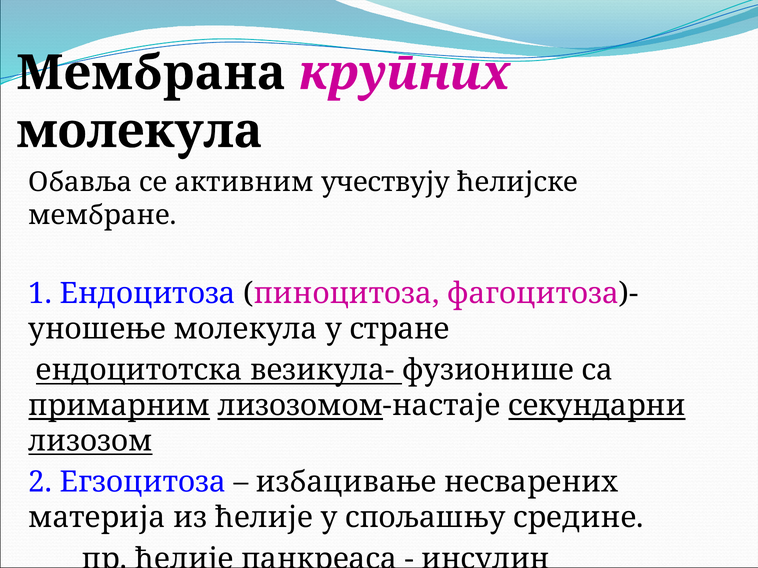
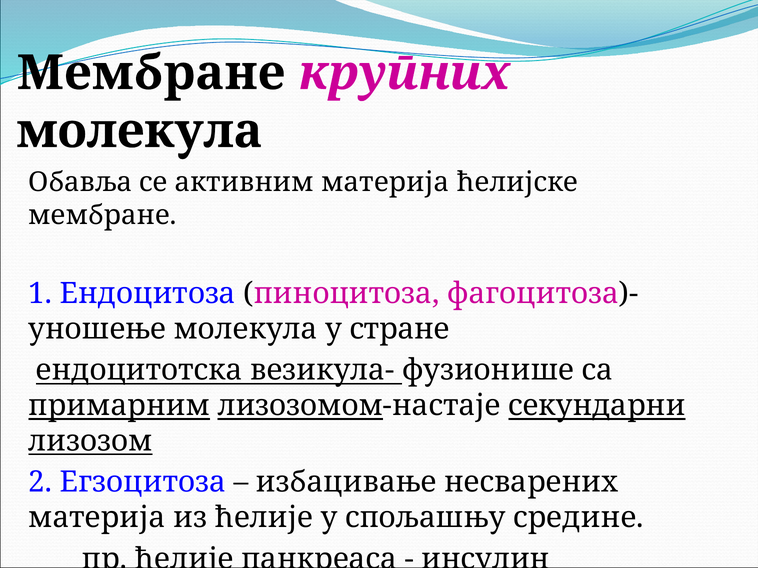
Мембрана: Мембрана -> Мембране (151, 73)
активним учествују: учествују -> материја (385, 183)
